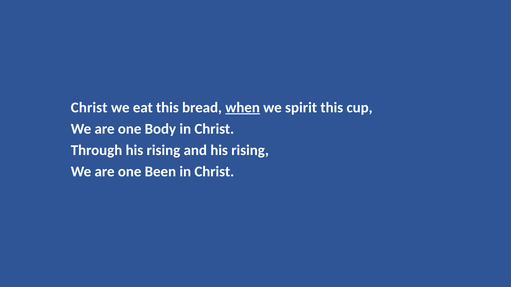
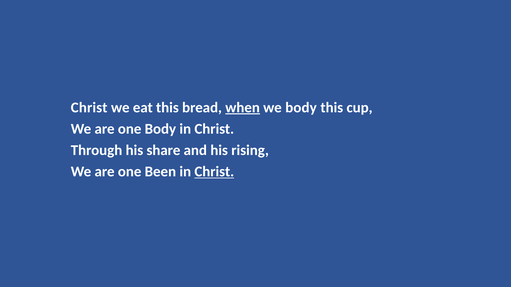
we spirit: spirit -> body (301, 108)
Through his rising: rising -> share (163, 150)
Christ underline: none -> present (214, 172)
